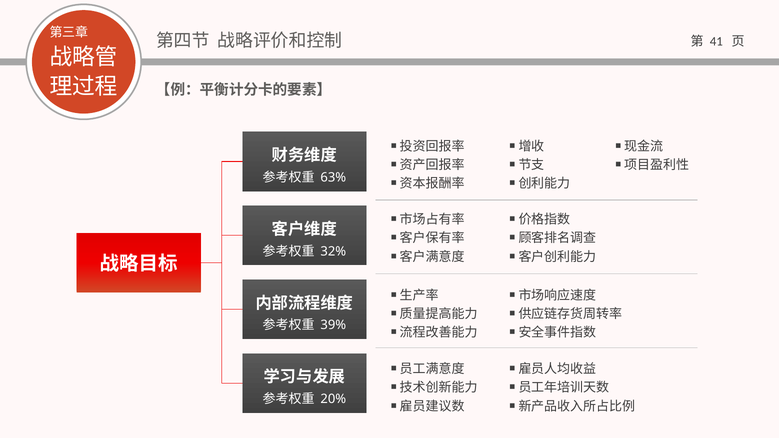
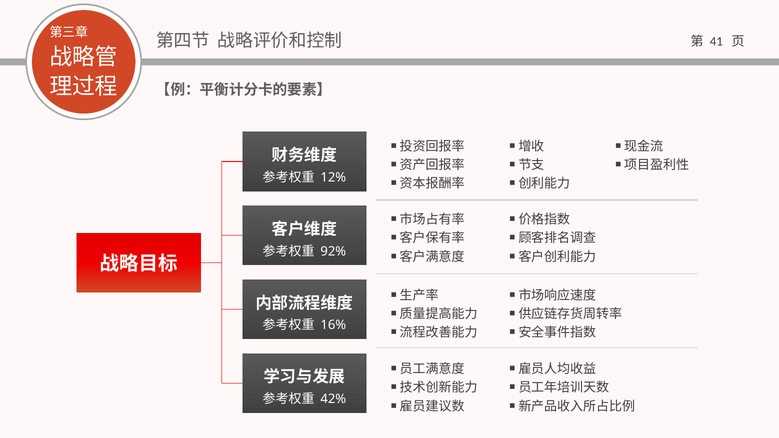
63%: 63% -> 12% (333, 177)
32%: 32% -> 92% (333, 251)
39%: 39% -> 16% (333, 325)
20%: 20% -> 42% (333, 399)
